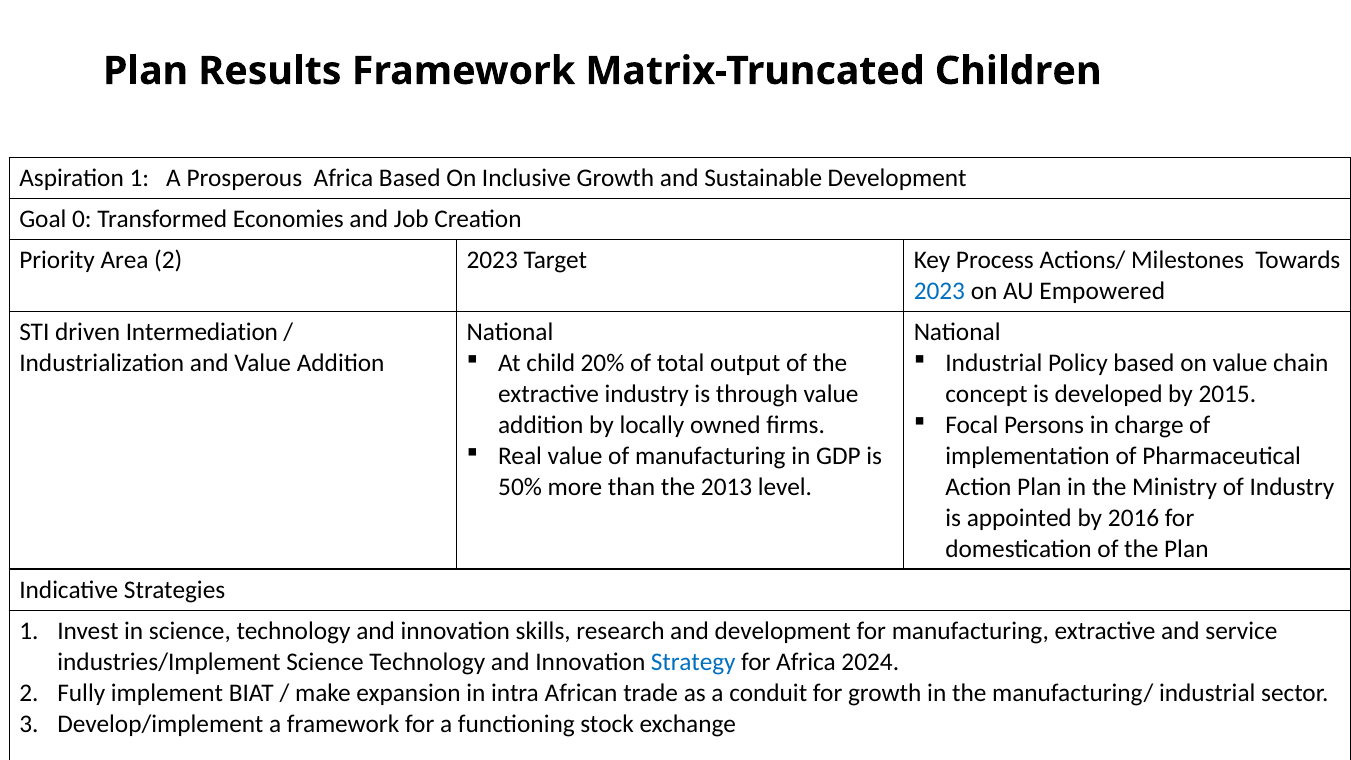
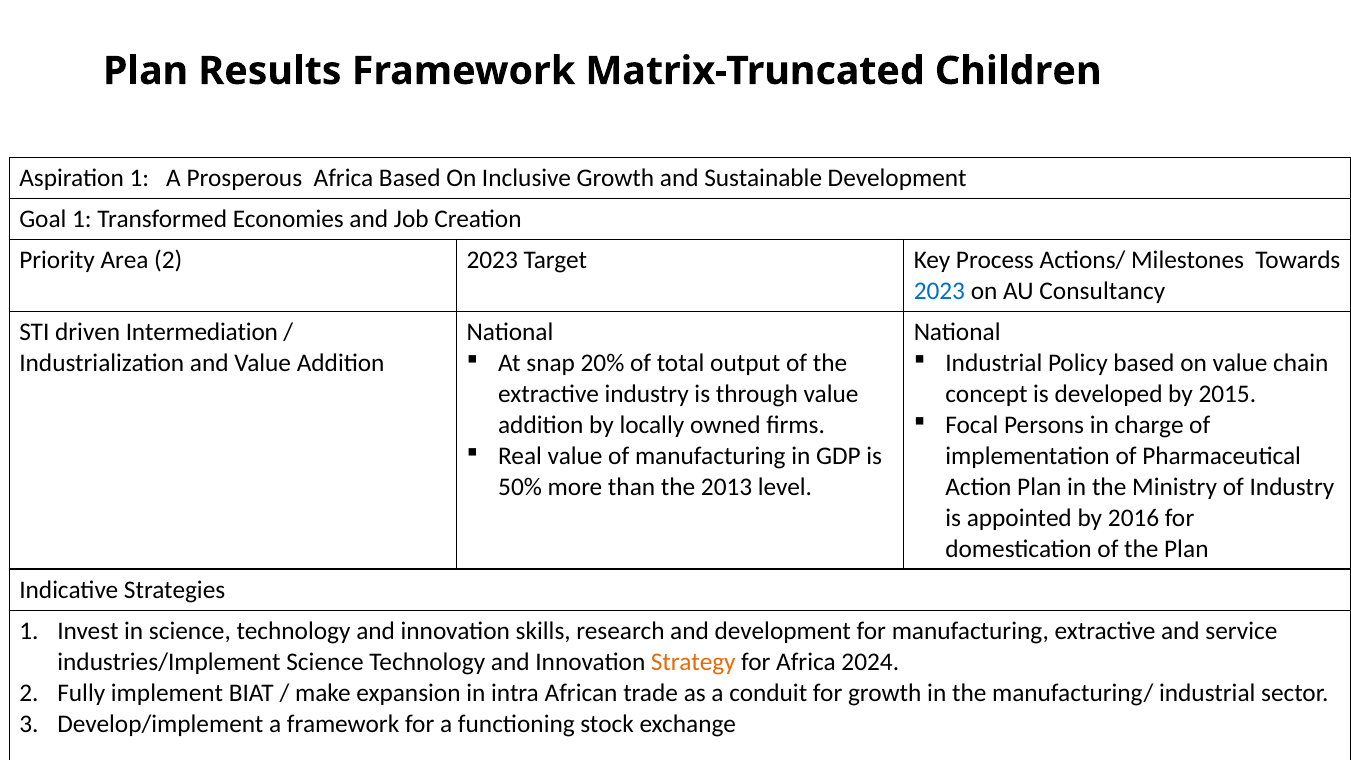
Goal 0: 0 -> 1 (82, 219)
Empowered: Empowered -> Consultancy (1102, 291)
child: child -> snap (551, 363)
Strategy colour: blue -> orange (693, 662)
